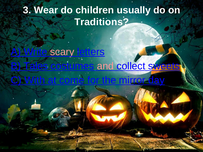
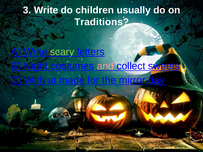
3 Wear: Wear -> Write (46, 10)
scary colour: pink -> light green (62, 52)
Tales: Tales -> Night (36, 66)
come: come -> made (72, 80)
